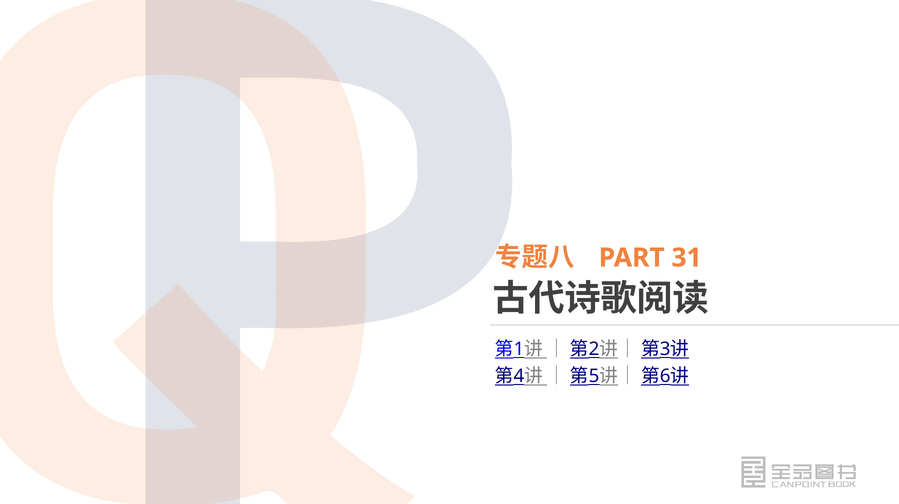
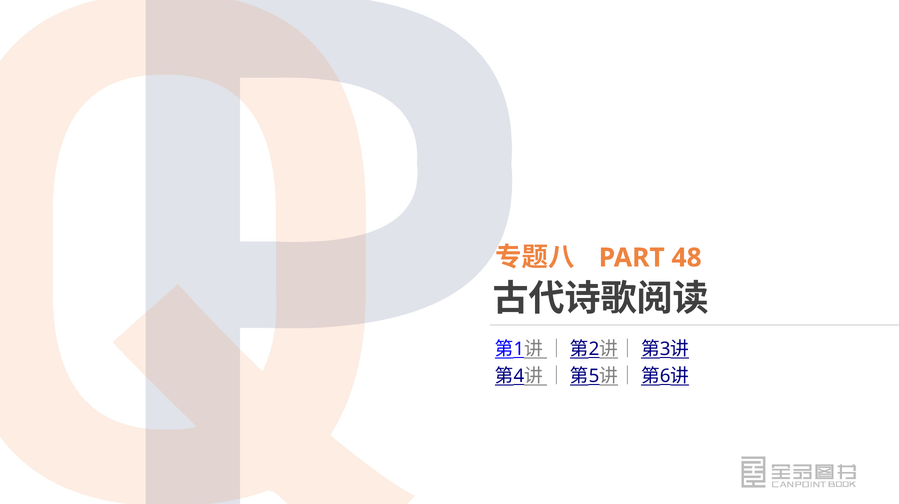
31: 31 -> 48 (687, 258)
